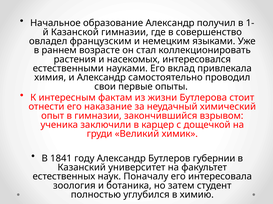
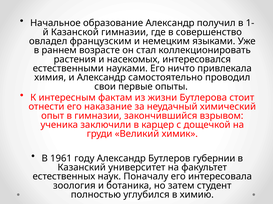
вклад: вклад -> ничто (181, 69)
1841: 1841 -> 1961 (61, 159)
